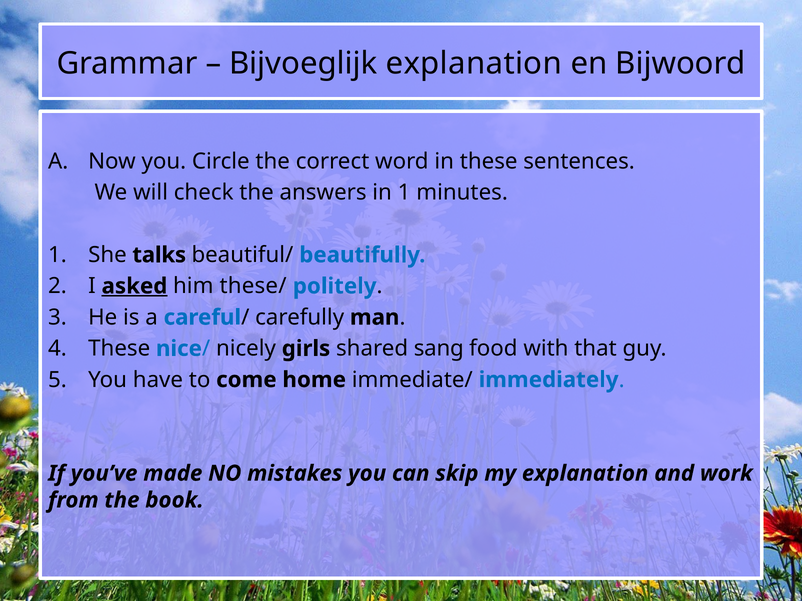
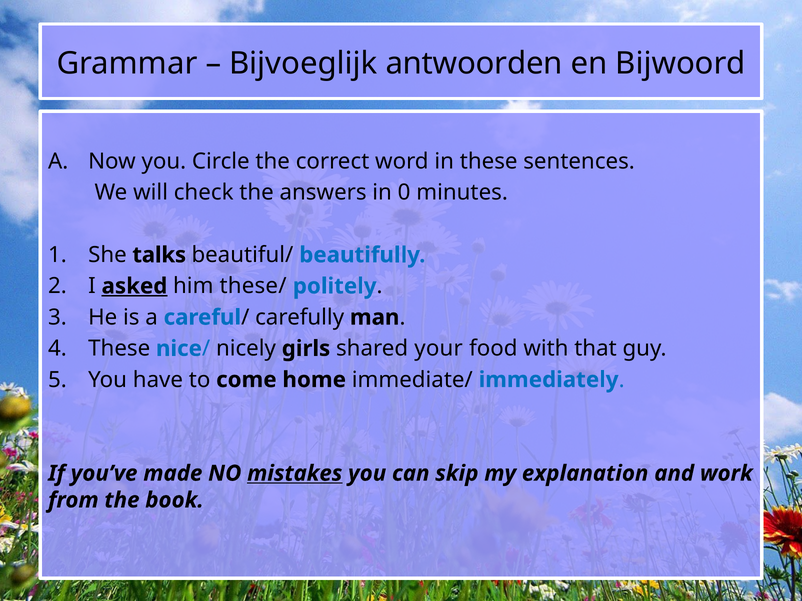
Bijvoeglijk explanation: explanation -> antwoorden (474, 64)
in 1: 1 -> 0 (404, 193)
sang: sang -> your (439, 349)
mistakes underline: none -> present (295, 474)
